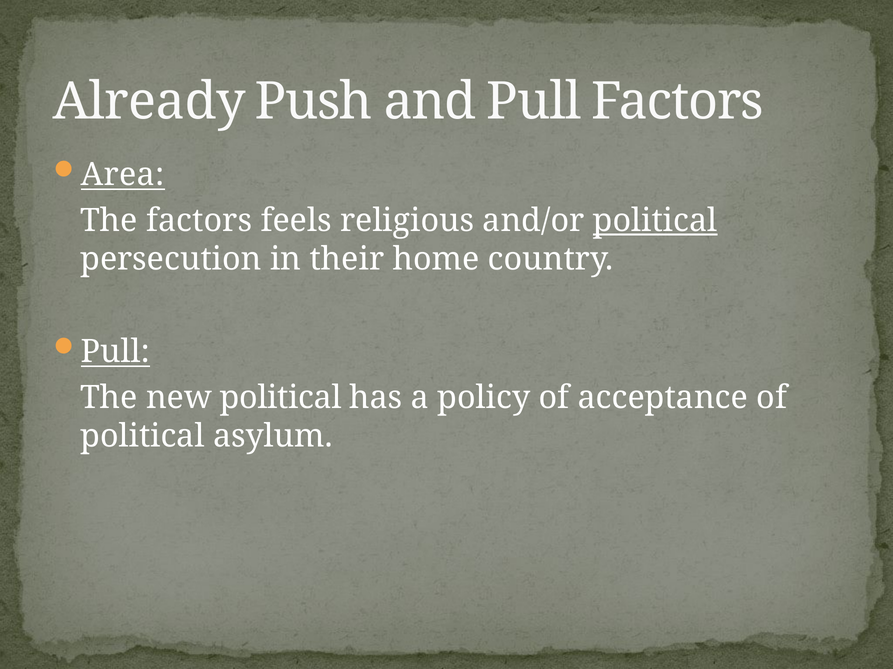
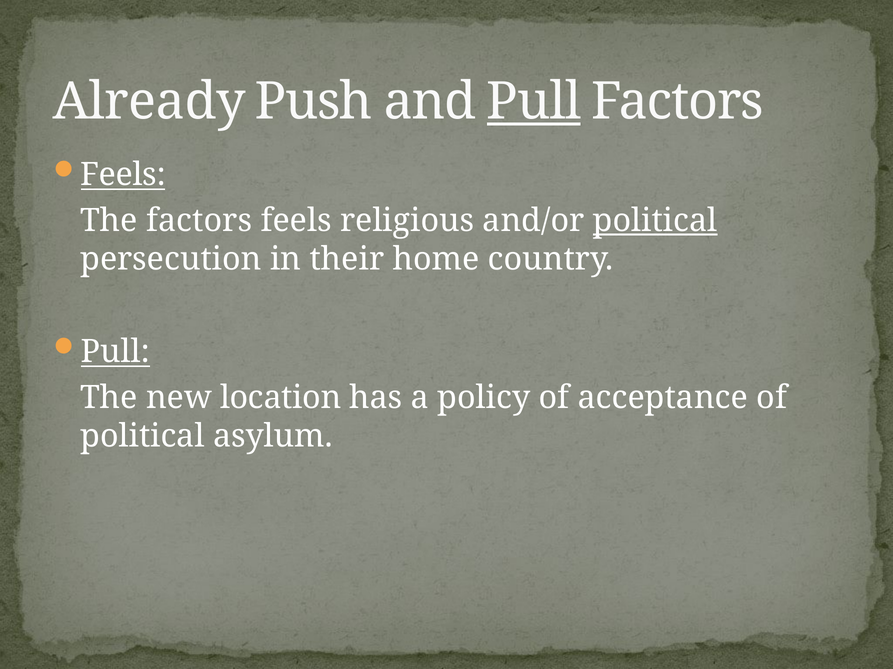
Pull underline: none -> present (534, 102)
Area: Area -> Feels (123, 175)
new political: political -> location (281, 398)
